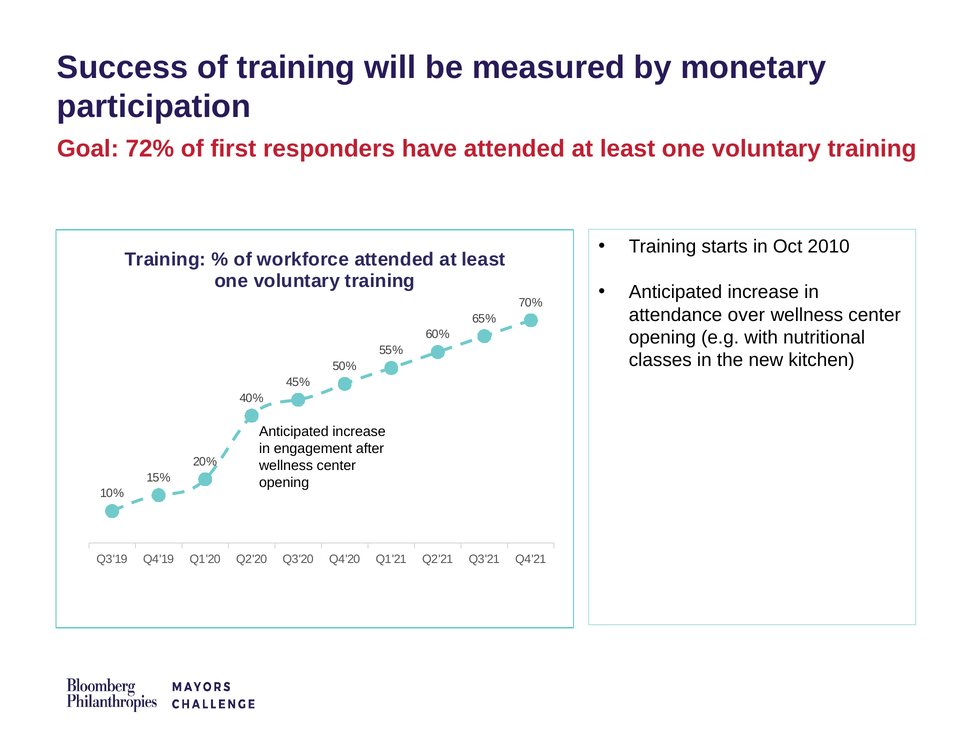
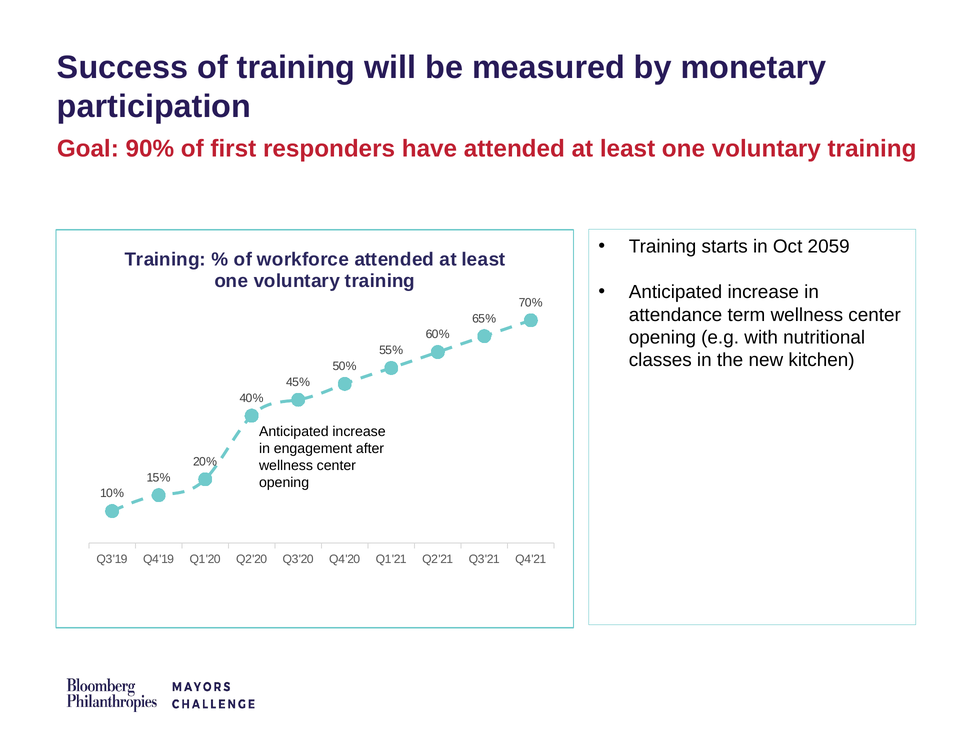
72%: 72% -> 90% (150, 149)
2010: 2010 -> 2059 (829, 246)
over: over -> term (746, 314)
